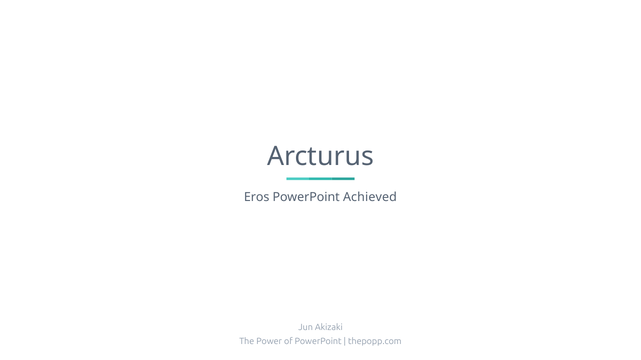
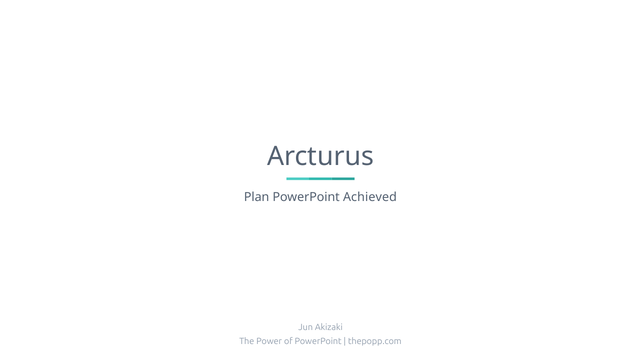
Eros: Eros -> Plan (257, 197)
